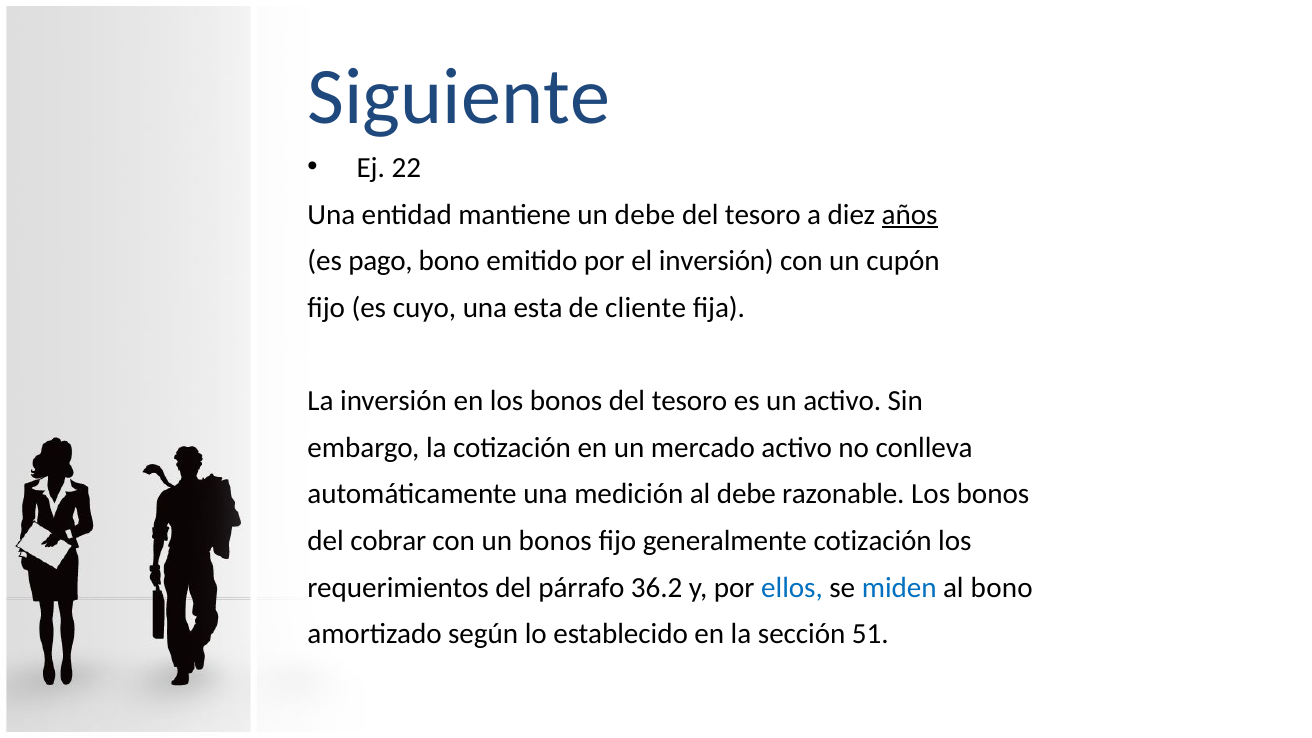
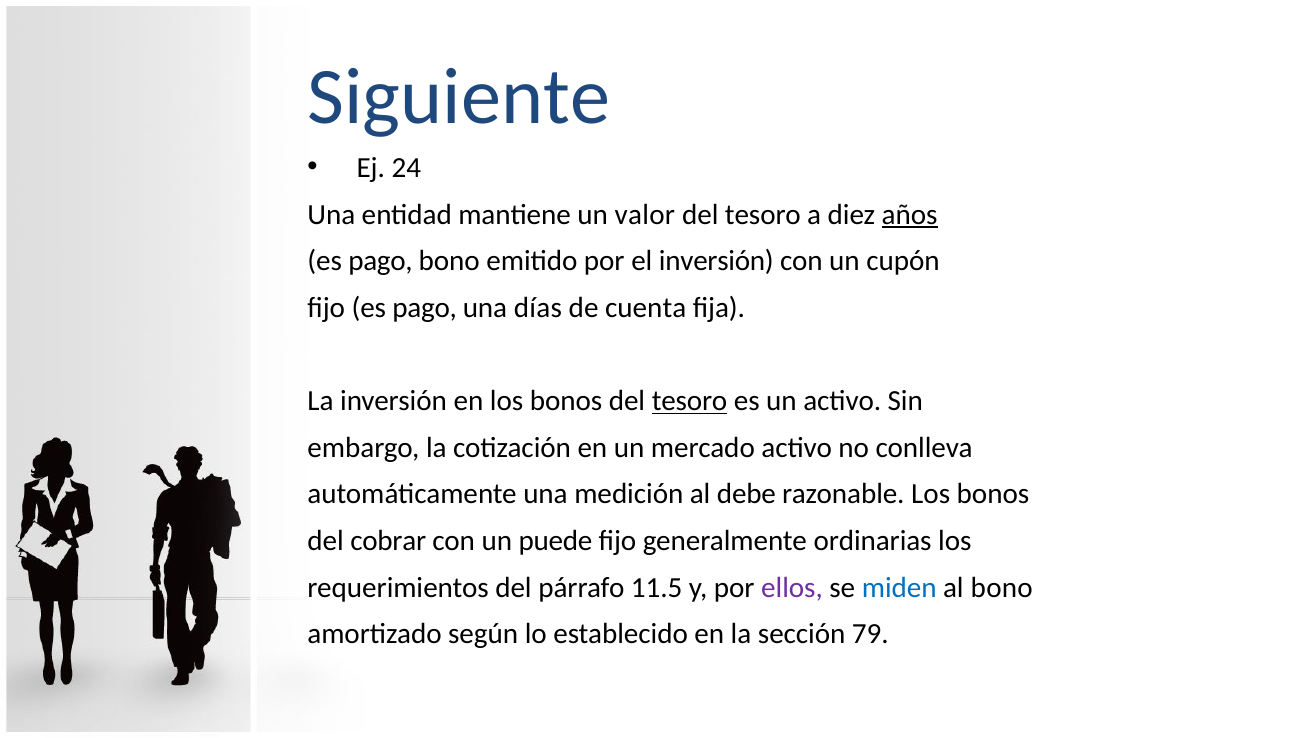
22: 22 -> 24 (406, 168)
un debe: debe -> valor (645, 214)
fijo es cuyo: cuyo -> pago (425, 308)
esta: esta -> días (538, 308)
cliente: cliente -> cuenta (646, 308)
tesoro underline: none -> present (690, 401)
un bonos: bonos -> puede (555, 541)
generalmente cotización: cotización -> ordinarias (873, 541)
36.2: 36.2 -> 11.5 (657, 588)
ellos colour: blue -> purple (792, 588)
51: 51 -> 79 (870, 634)
